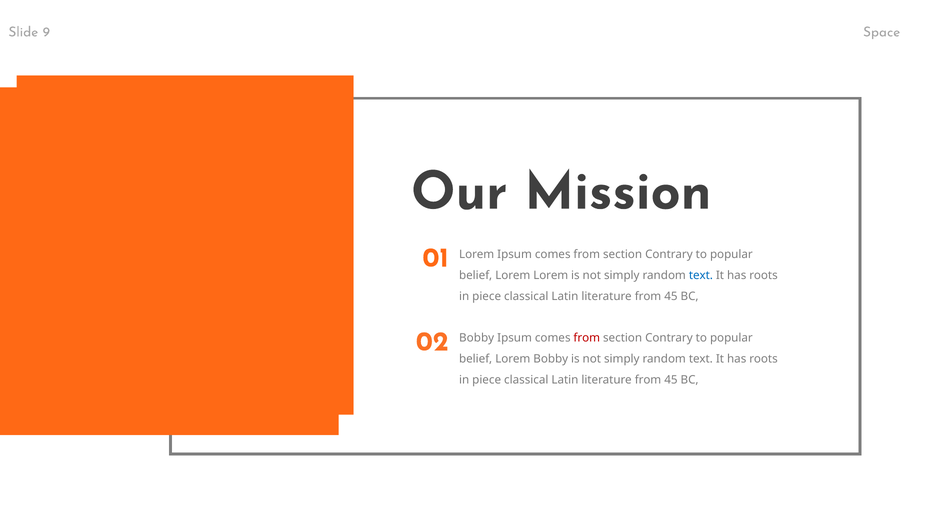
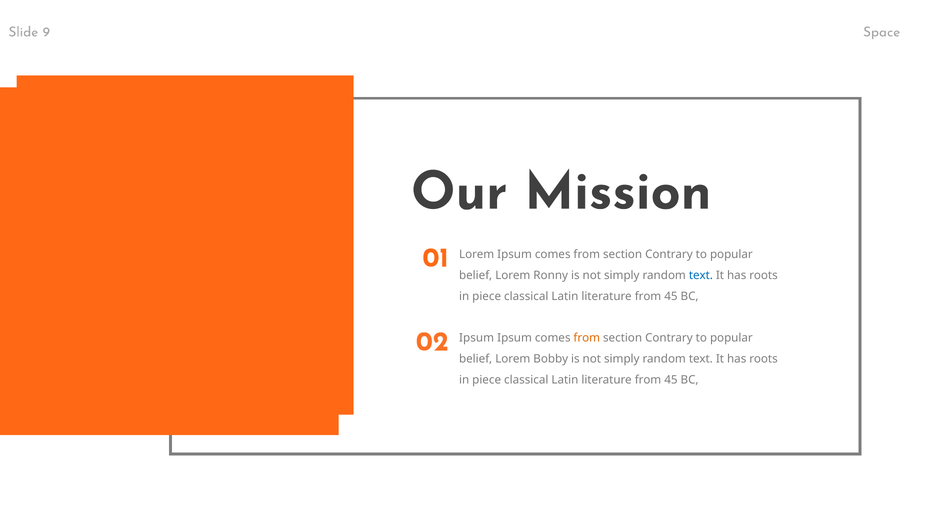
Lorem Lorem: Lorem -> Ronny (551, 275)
Bobby: Bobby -> Ipsum (477, 338)
from colour: red -> orange (587, 338)
